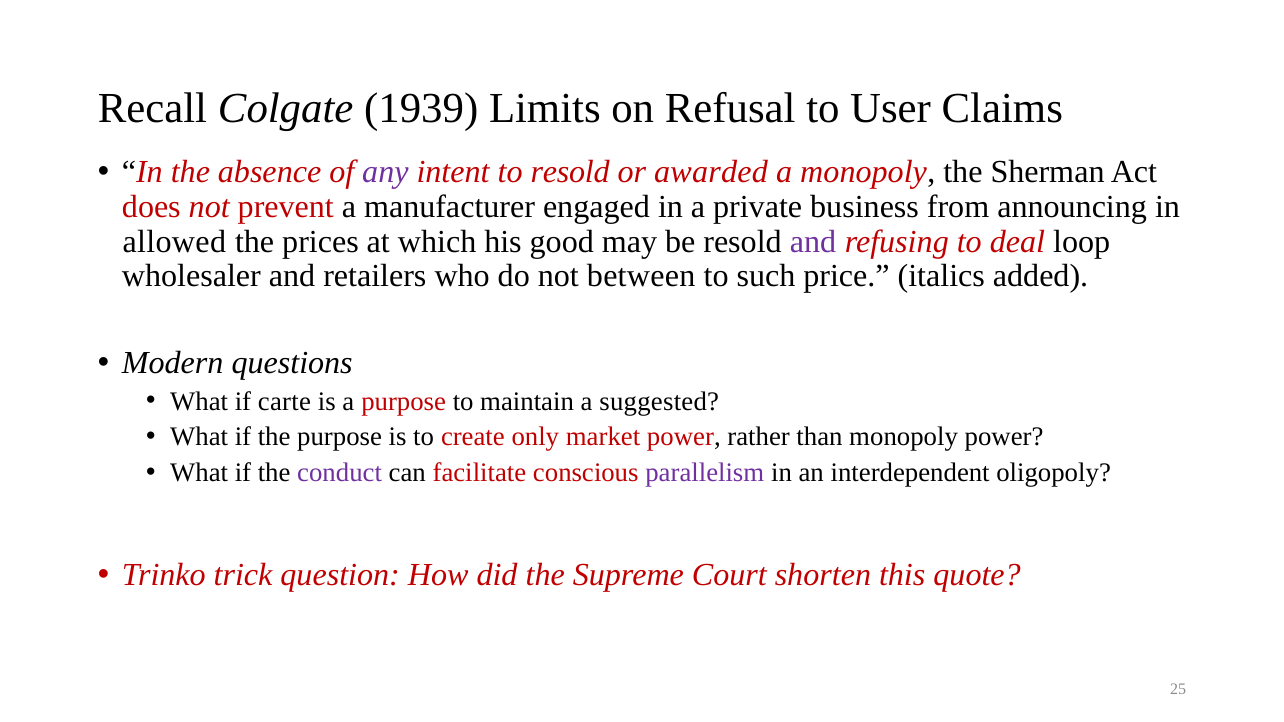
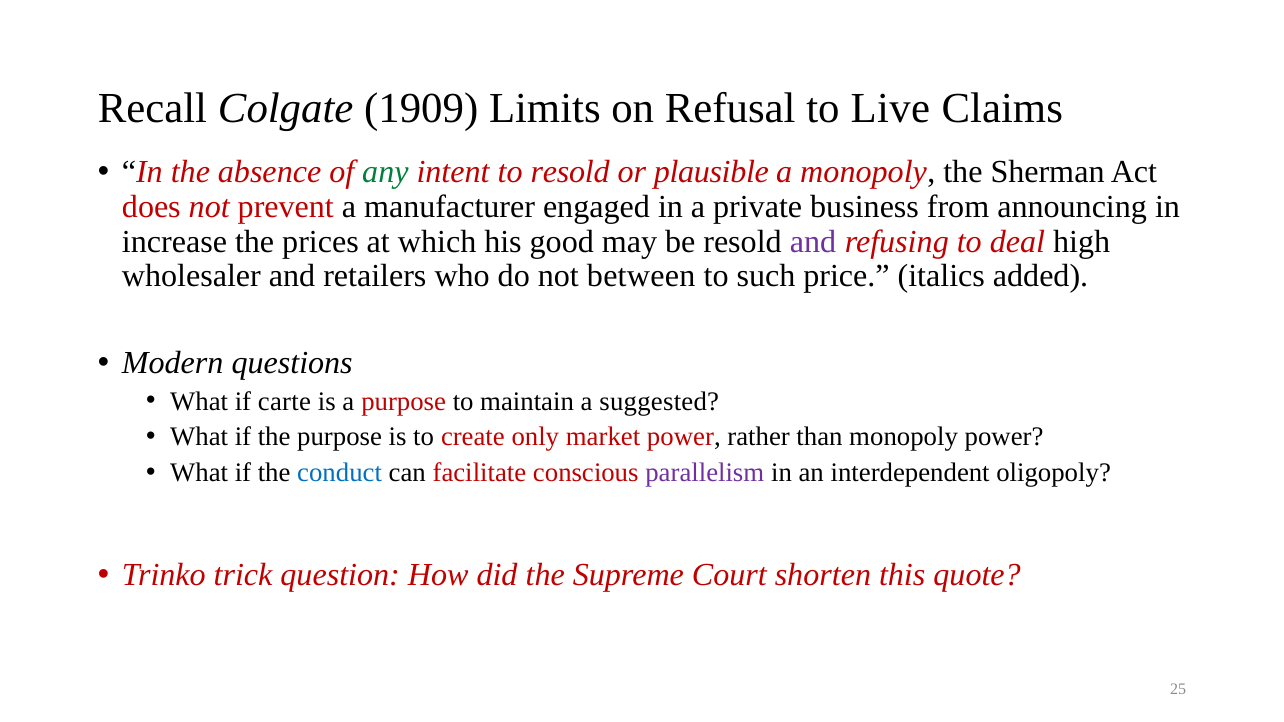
1939: 1939 -> 1909 (421, 108)
User: User -> Live (890, 108)
any colour: purple -> green (385, 172)
awarded: awarded -> plausible (711, 172)
allowed: allowed -> increase (174, 242)
loop: loop -> high (1082, 242)
conduct colour: purple -> blue (340, 473)
